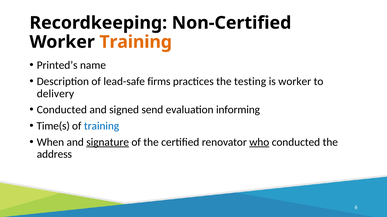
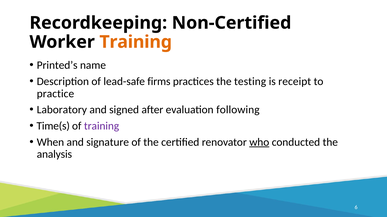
is worker: worker -> receipt (295, 82)
delivery: delivery -> practice (55, 94)
Conducted: Conducted -> Laboratory (62, 110)
send: send -> after (152, 110)
informing: informing -> following (238, 110)
training colour: blue -> purple (102, 126)
signature underline: present -> none (108, 143)
address: address -> analysis (54, 155)
